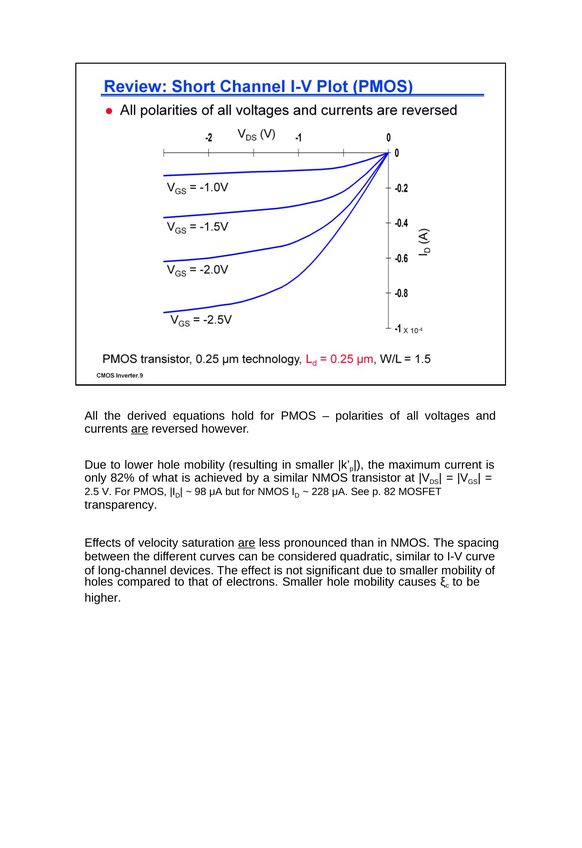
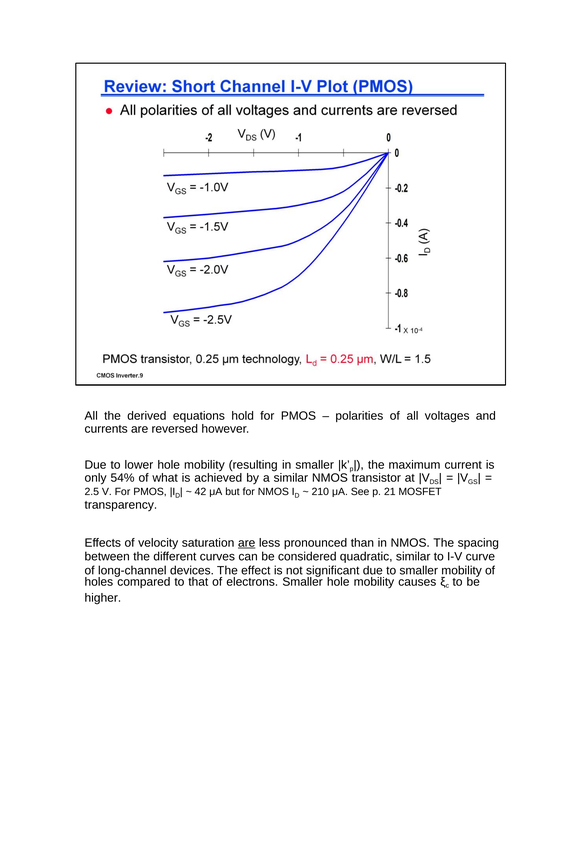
are underline: present -> none (140, 429)
82%: 82% -> 54% (123, 478)
98: 98 -> 42 (200, 492)
228: 228 -> 210 (320, 492)
82: 82 -> 21 (390, 492)
